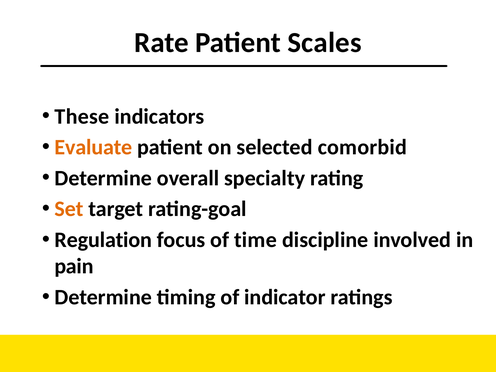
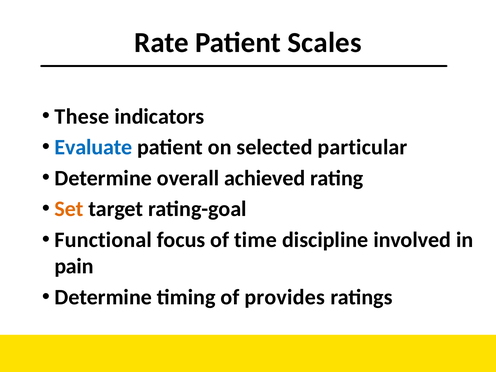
Evaluate colour: orange -> blue (93, 147)
comorbid: comorbid -> particular (362, 147)
specialty: specialty -> achieved (265, 178)
Regulation: Regulation -> Functional (103, 240)
indicator: indicator -> provides (285, 297)
